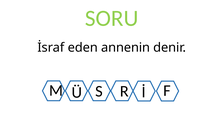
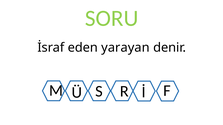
annenin: annenin -> yarayan (125, 48)
